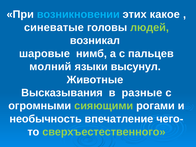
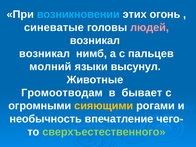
какое: какое -> огонь (165, 14)
людей colour: light green -> pink (150, 27)
шаровые: шаровые -> возникал (45, 54)
Высказывания: Высказывания -> Громоотводам (62, 93)
разные: разные -> бывает (142, 93)
сияющими colour: light green -> yellow (104, 106)
